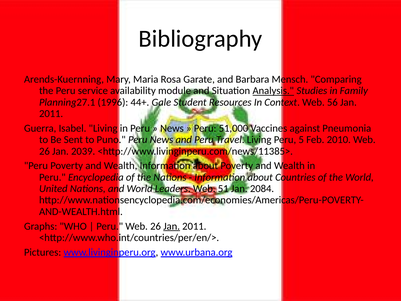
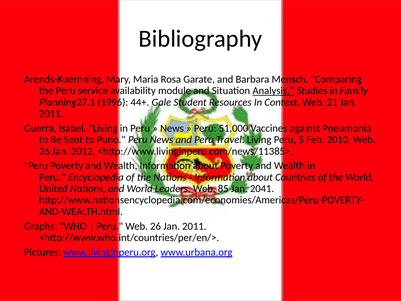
56: 56 -> 21 (332, 102)
2039: 2039 -> 2012 (83, 151)
51: 51 -> 85 (223, 189)
2084: 2084 -> 2041 (262, 189)
Jan underline: present -> none (172, 226)
